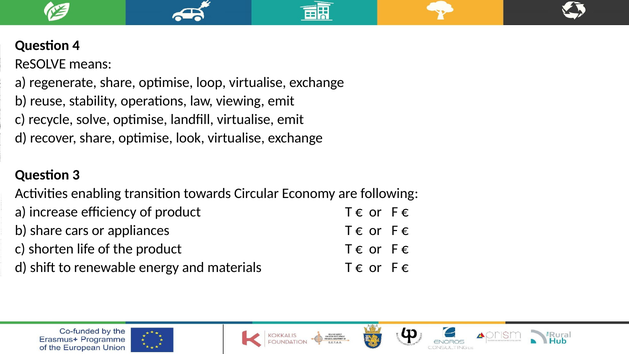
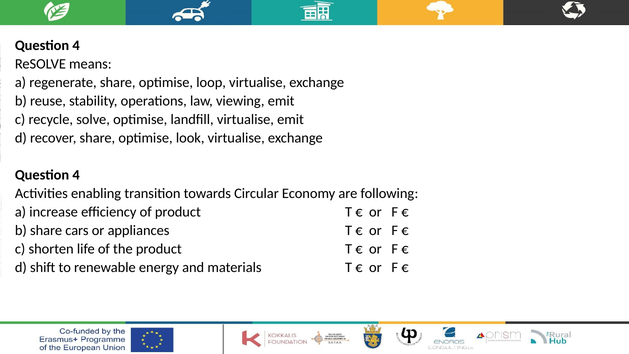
3: 3 -> 4 (76, 175)
